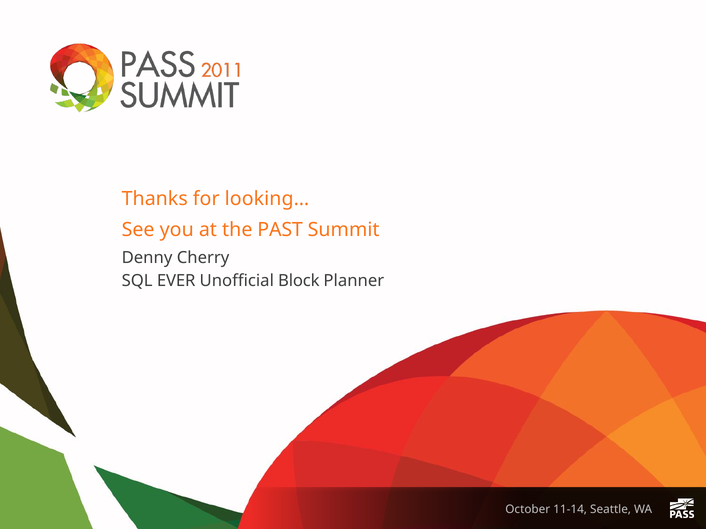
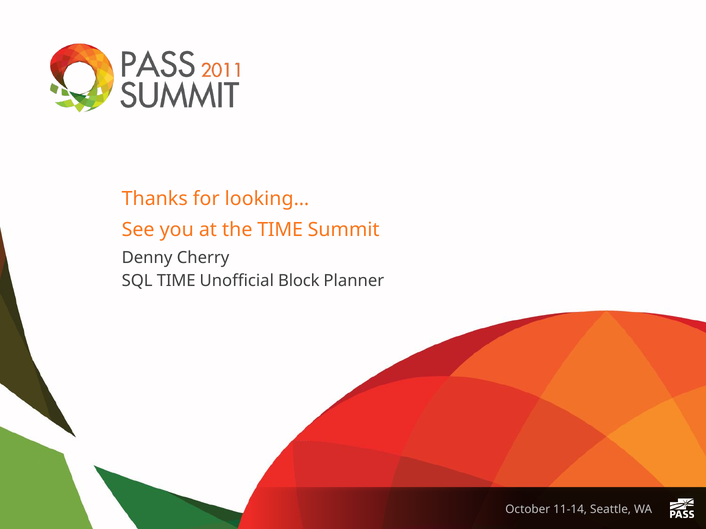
the PAST: PAST -> TIME (280, 230)
SQL EVER: EVER -> TIME (176, 281)
